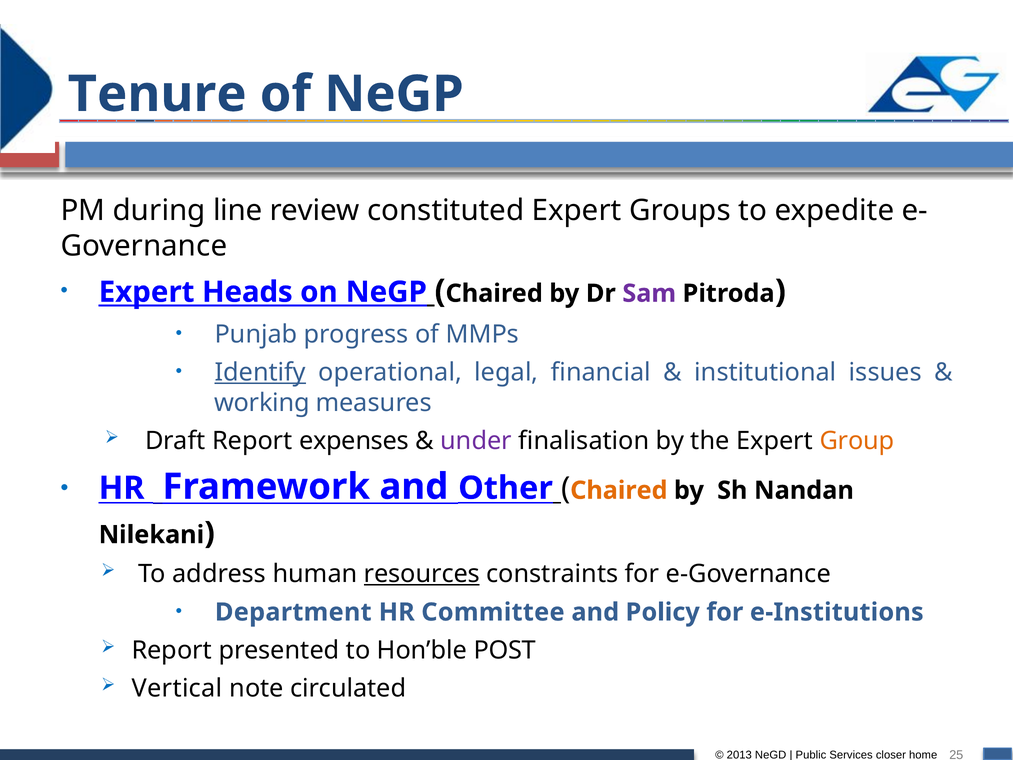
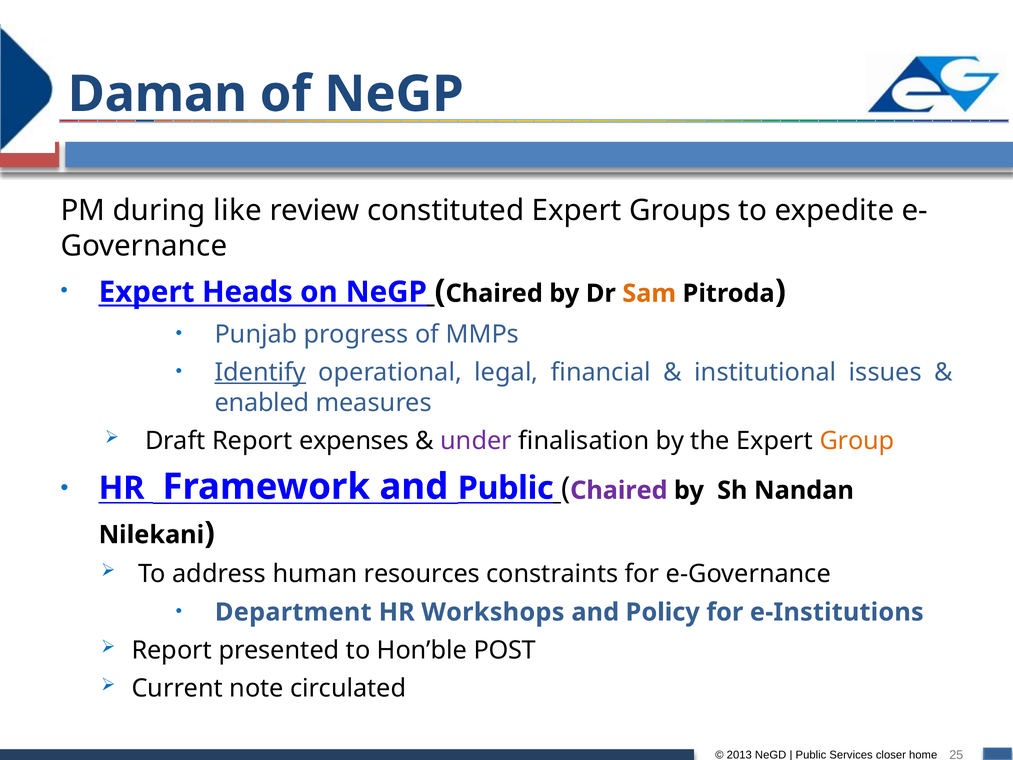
Tenure: Tenure -> Daman (157, 94)
line: line -> like (237, 211)
Sam colour: purple -> orange (649, 293)
working: working -> enabled (262, 403)
and Other: Other -> Public (506, 488)
Chaired colour: orange -> purple (619, 490)
resources underline: present -> none (422, 574)
Committee: Committee -> Workshops (493, 612)
Vertical: Vertical -> Current (177, 688)
